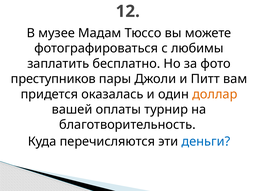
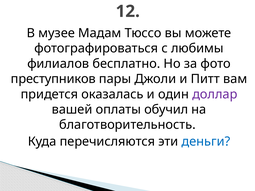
заплатить: заплатить -> филиалов (58, 64)
доллар colour: orange -> purple (215, 94)
турнир: турнир -> обучил (166, 110)
